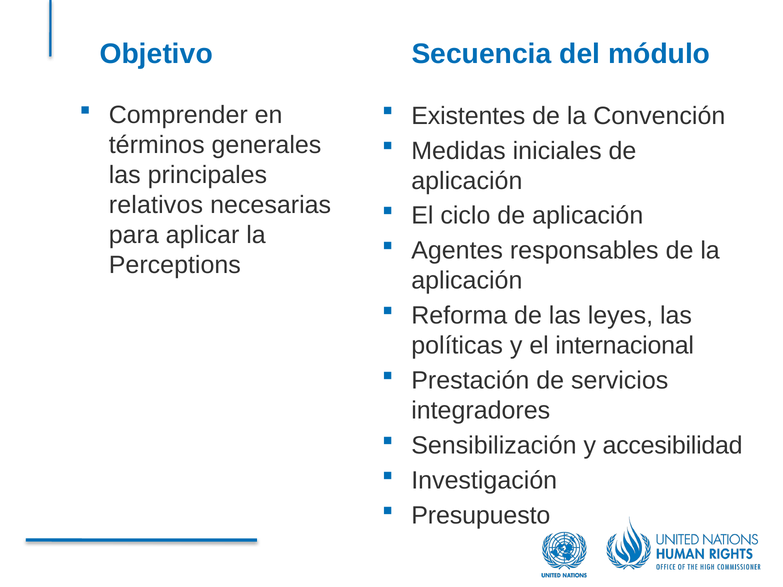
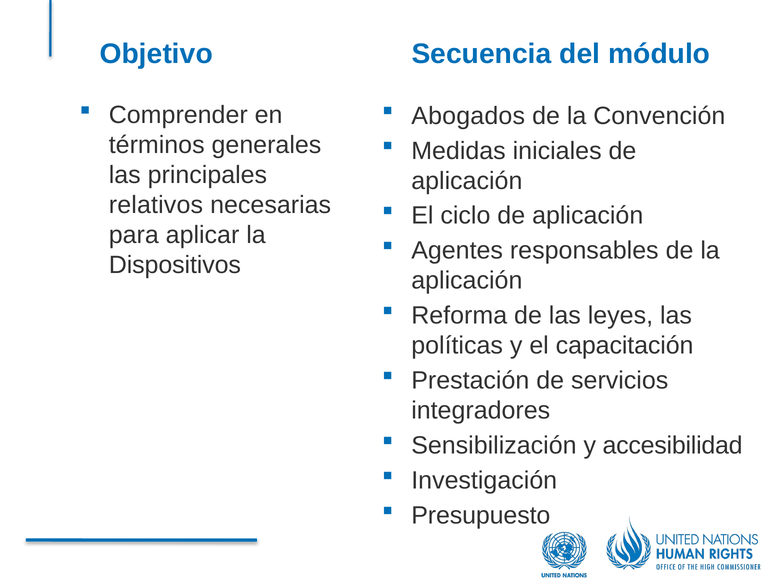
Existentes: Existentes -> Abogados (468, 116)
Perceptions: Perceptions -> Dispositivos (175, 265)
internacional: internacional -> capacitación (625, 346)
